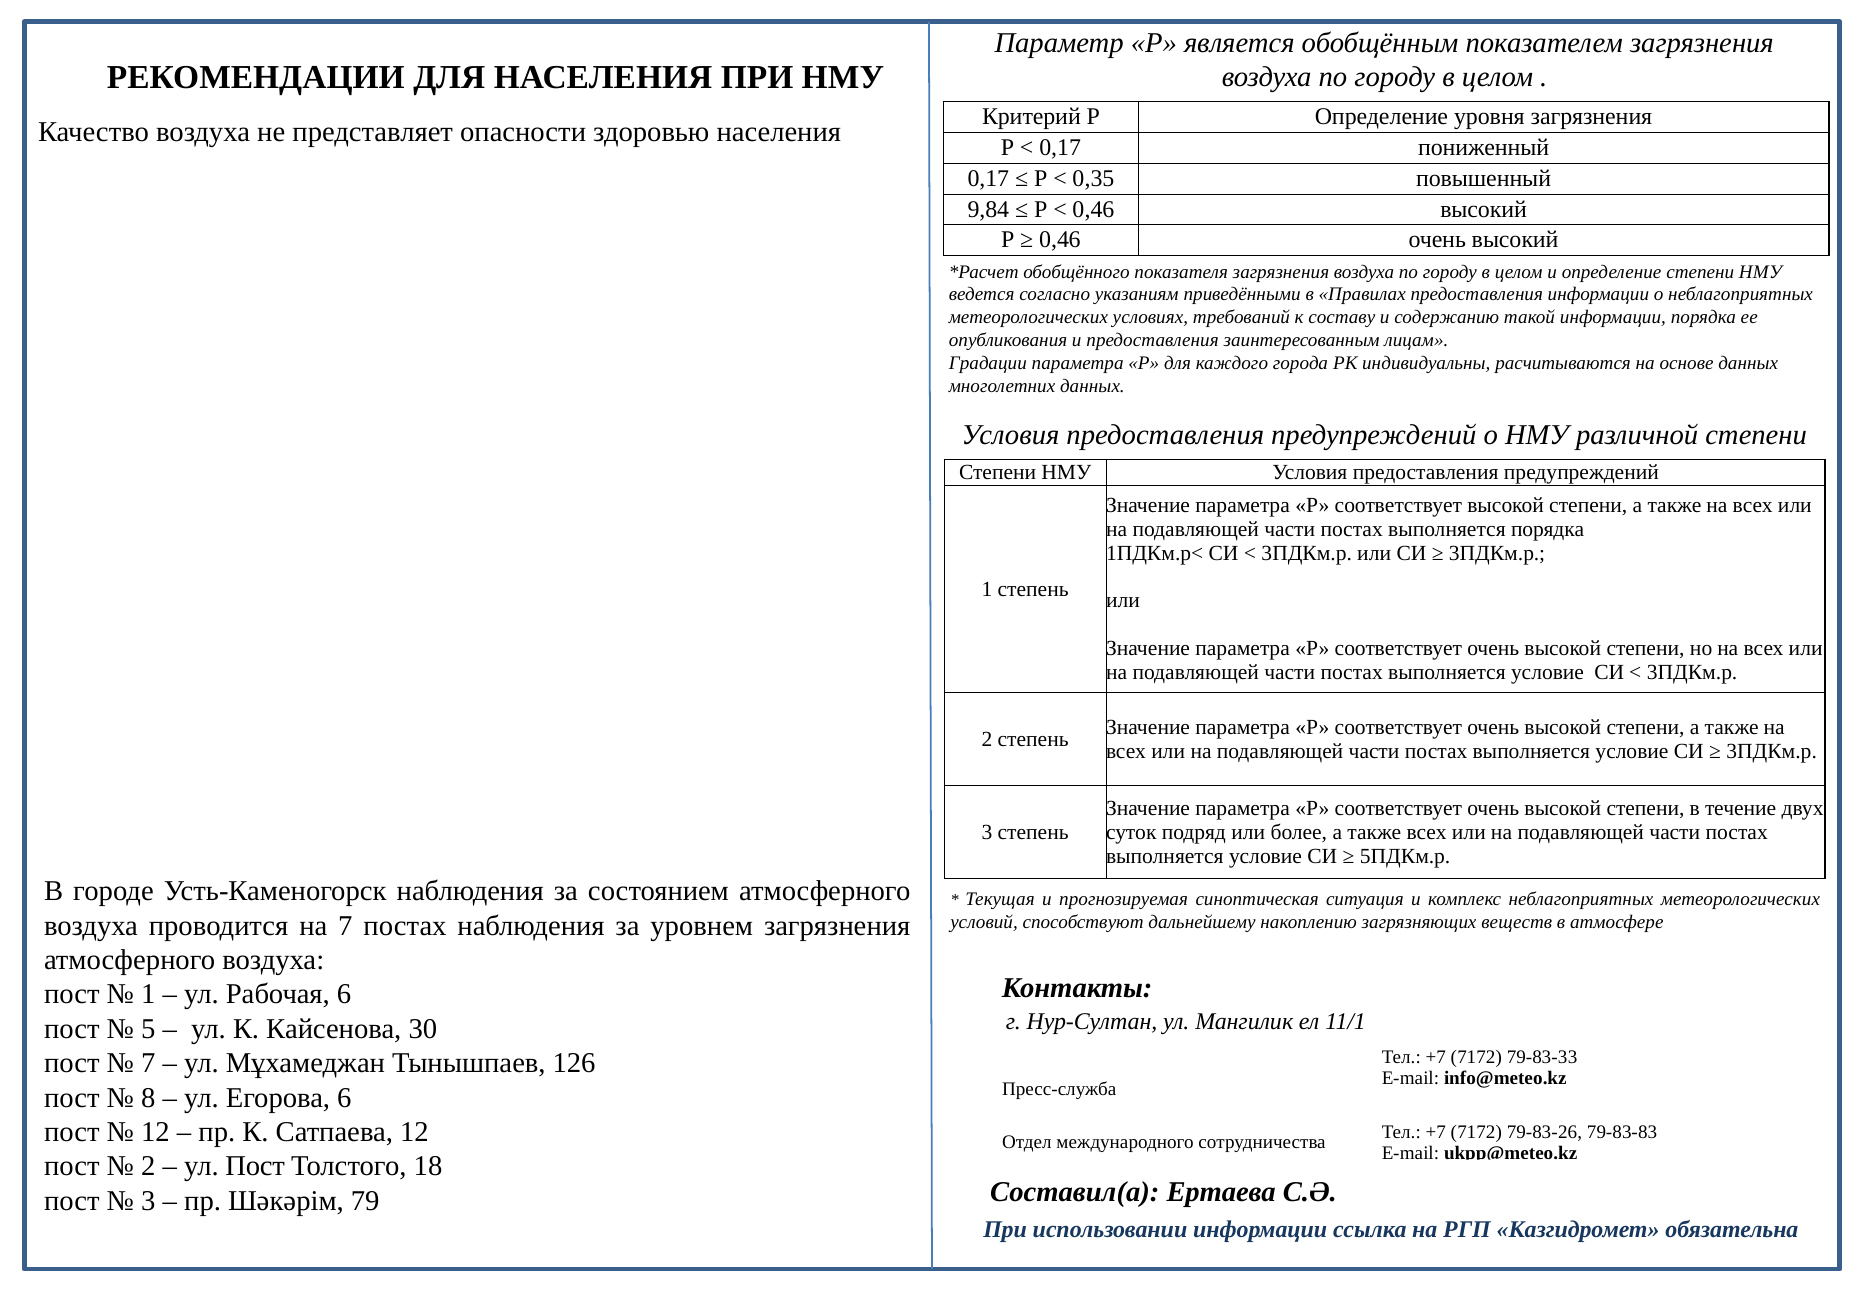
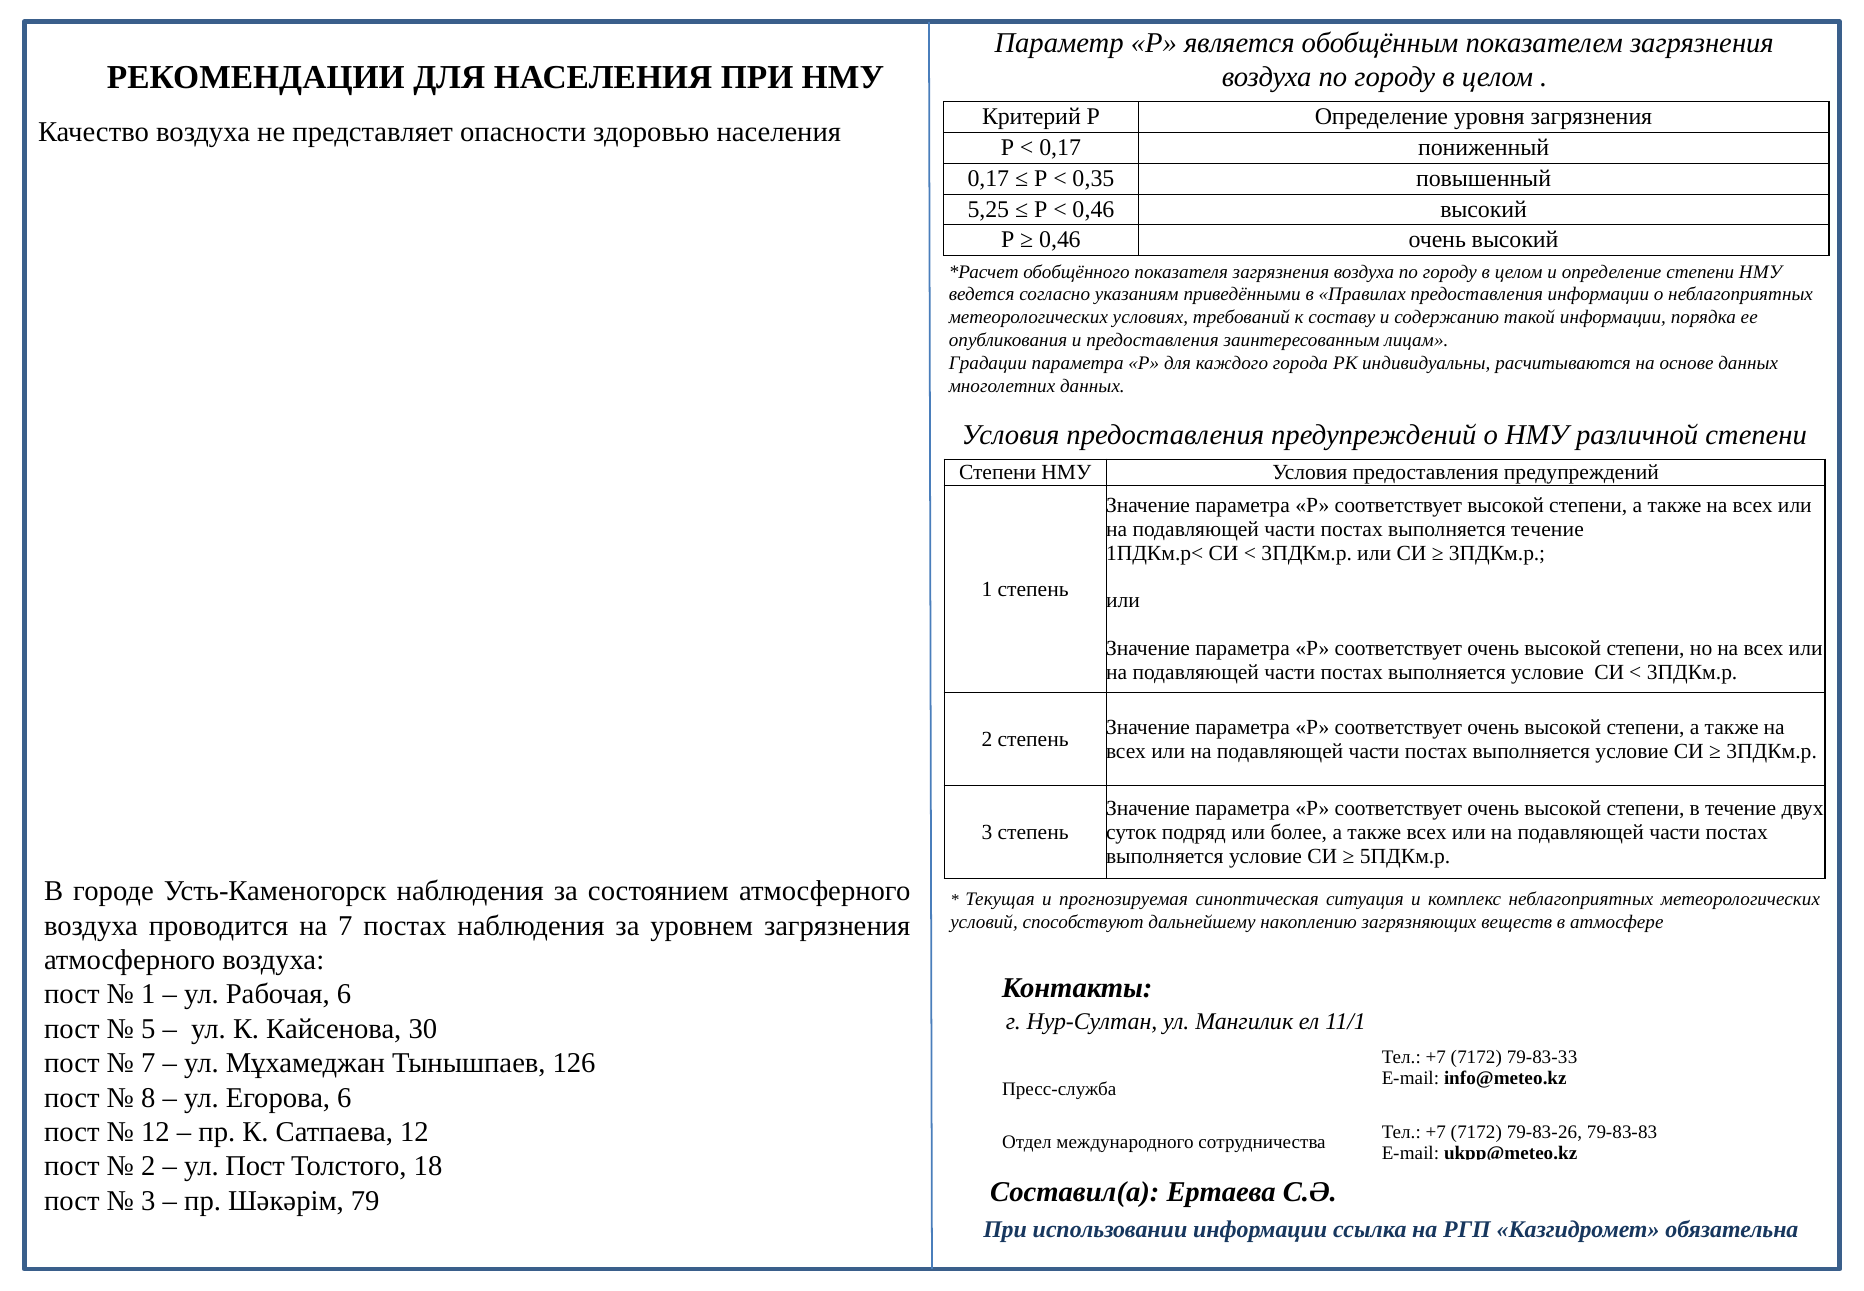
9,84: 9,84 -> 5,25 (988, 209)
выполняется порядка: порядка -> течение (1547, 529)
